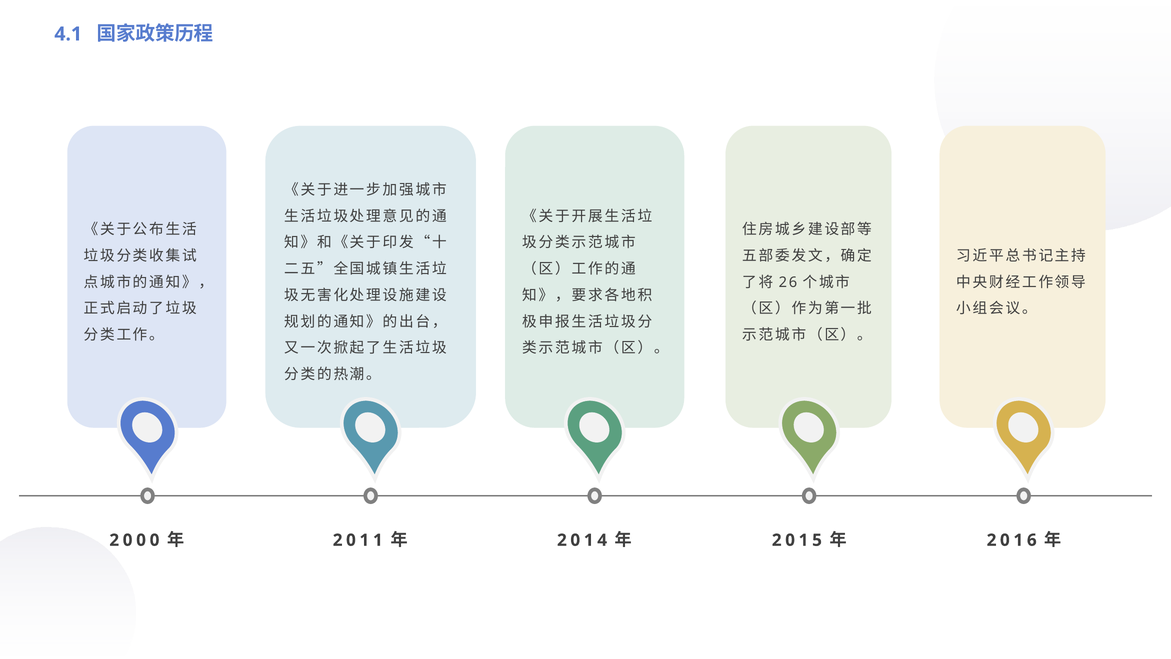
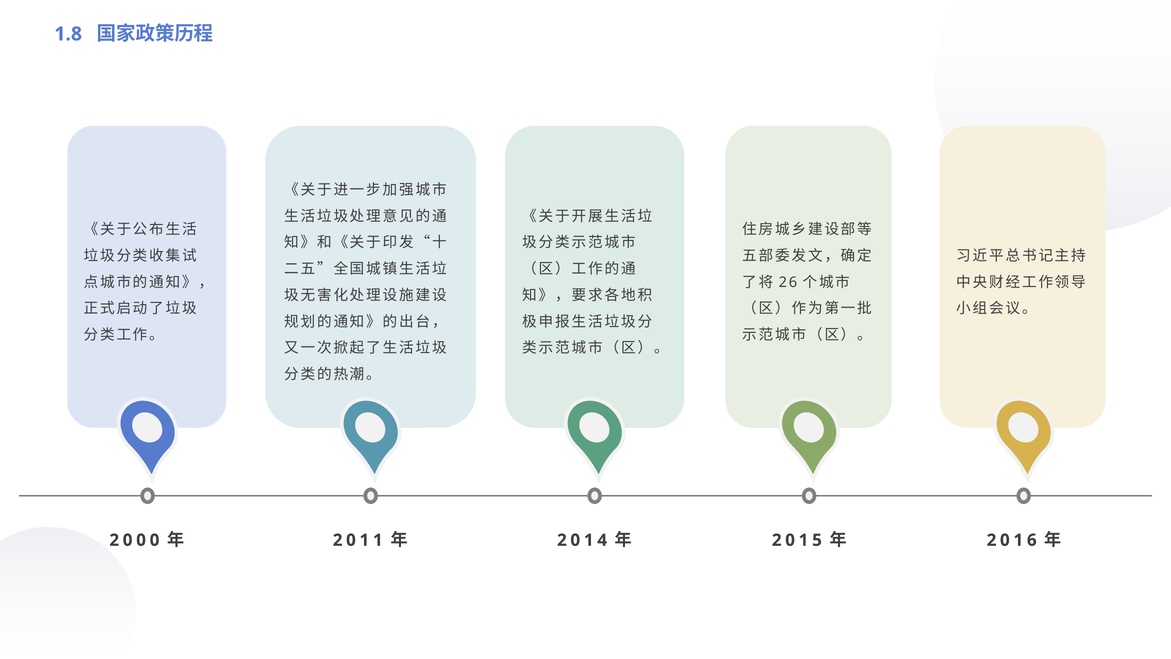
4.1: 4.1 -> 1.8 (68, 34)
